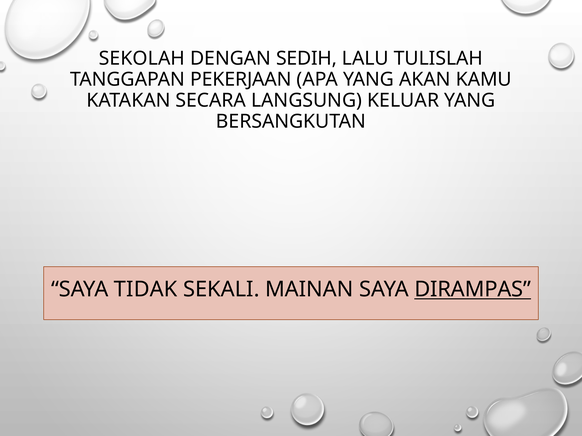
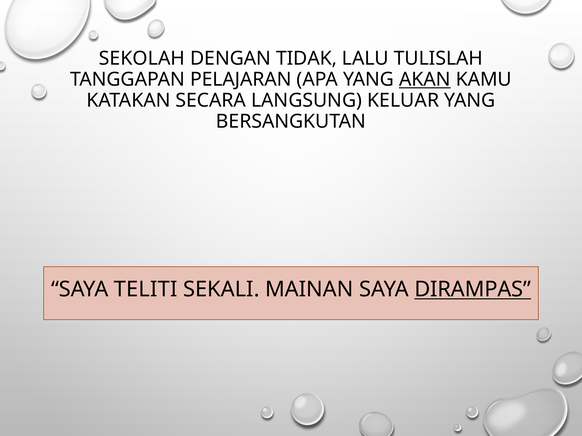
SEDIH: SEDIH -> TIDAK (306, 59)
PEKERJAAN: PEKERJAAN -> PELAJARAN (241, 80)
AKAN underline: none -> present (425, 80)
TIDAK: TIDAK -> TELITI (146, 290)
